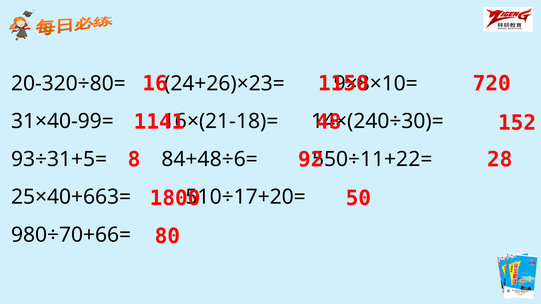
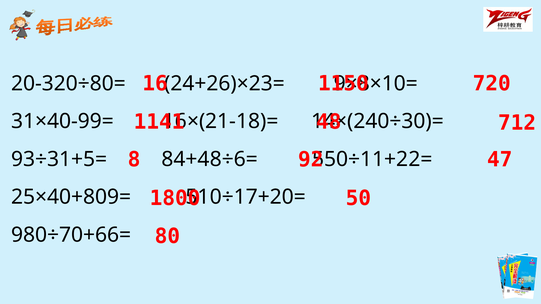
152: 152 -> 712 (517, 123)
28: 28 -> 47 (500, 160)
25×40+663=: 25×40+663= -> 25×40+809= (71, 197)
